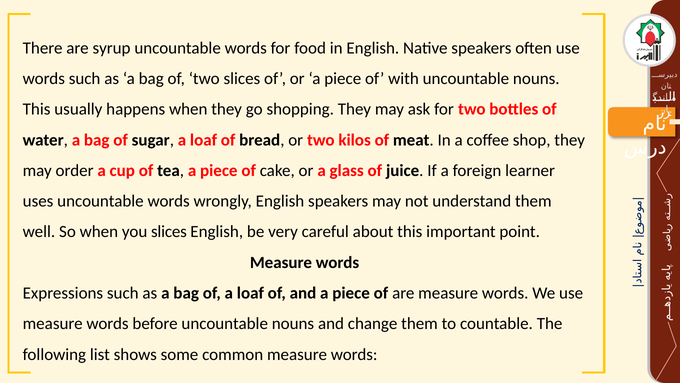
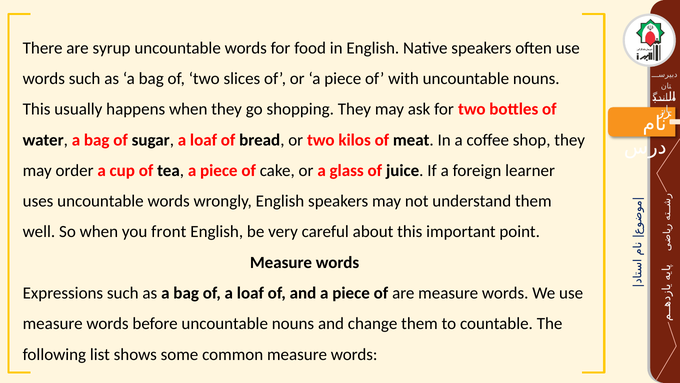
you slices: slices -> front (169, 232)
